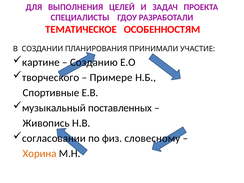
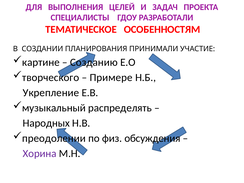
Спортивные: Спортивные -> Укрепление (51, 93)
поставленных: поставленных -> распределять (120, 108)
Живопись: Живопись -> Народных (46, 123)
согласовании: согласовании -> преодолении (54, 138)
словесному: словесному -> обсуждения (152, 138)
Хорина colour: orange -> purple (40, 153)
